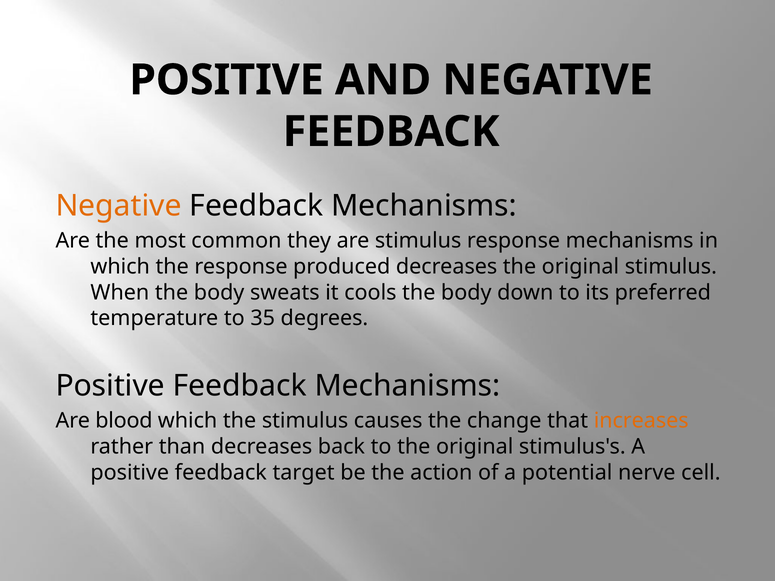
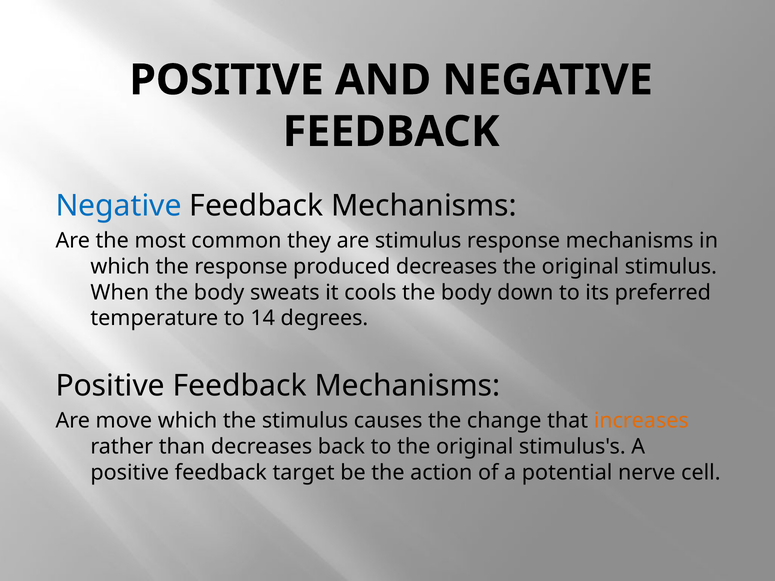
Negative colour: orange -> blue (119, 206)
35: 35 -> 14 (263, 318)
blood: blood -> move (124, 421)
